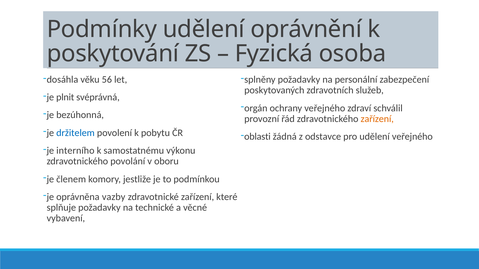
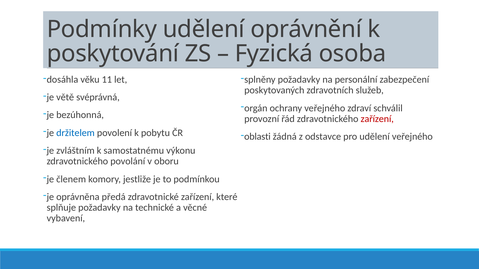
56: 56 -> 11 (107, 80)
plnit: plnit -> větě (65, 97)
zařízení colour: orange -> red (377, 119)
interního: interního -> zvláštním (75, 151)
vazby: vazby -> předá (114, 197)
